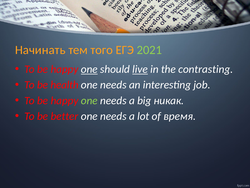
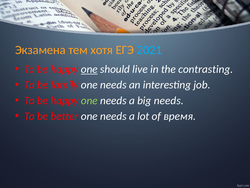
Начинать: Начинать -> Экзамена (40, 50)
того: того -> хотя (102, 50)
2021 colour: light green -> light blue (149, 50)
live underline: present -> none (140, 69)
health: health -> family (65, 85)
big никак: никак -> needs (169, 100)
